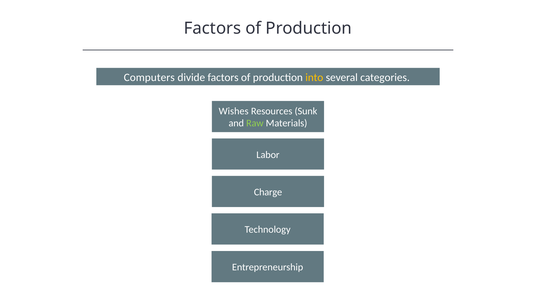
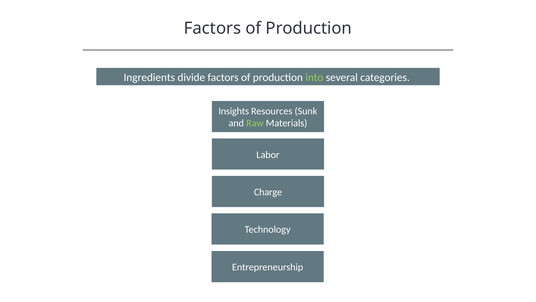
Computers: Computers -> Ingredients (149, 77)
into colour: yellow -> light green (314, 77)
Wishes: Wishes -> Insights (234, 111)
